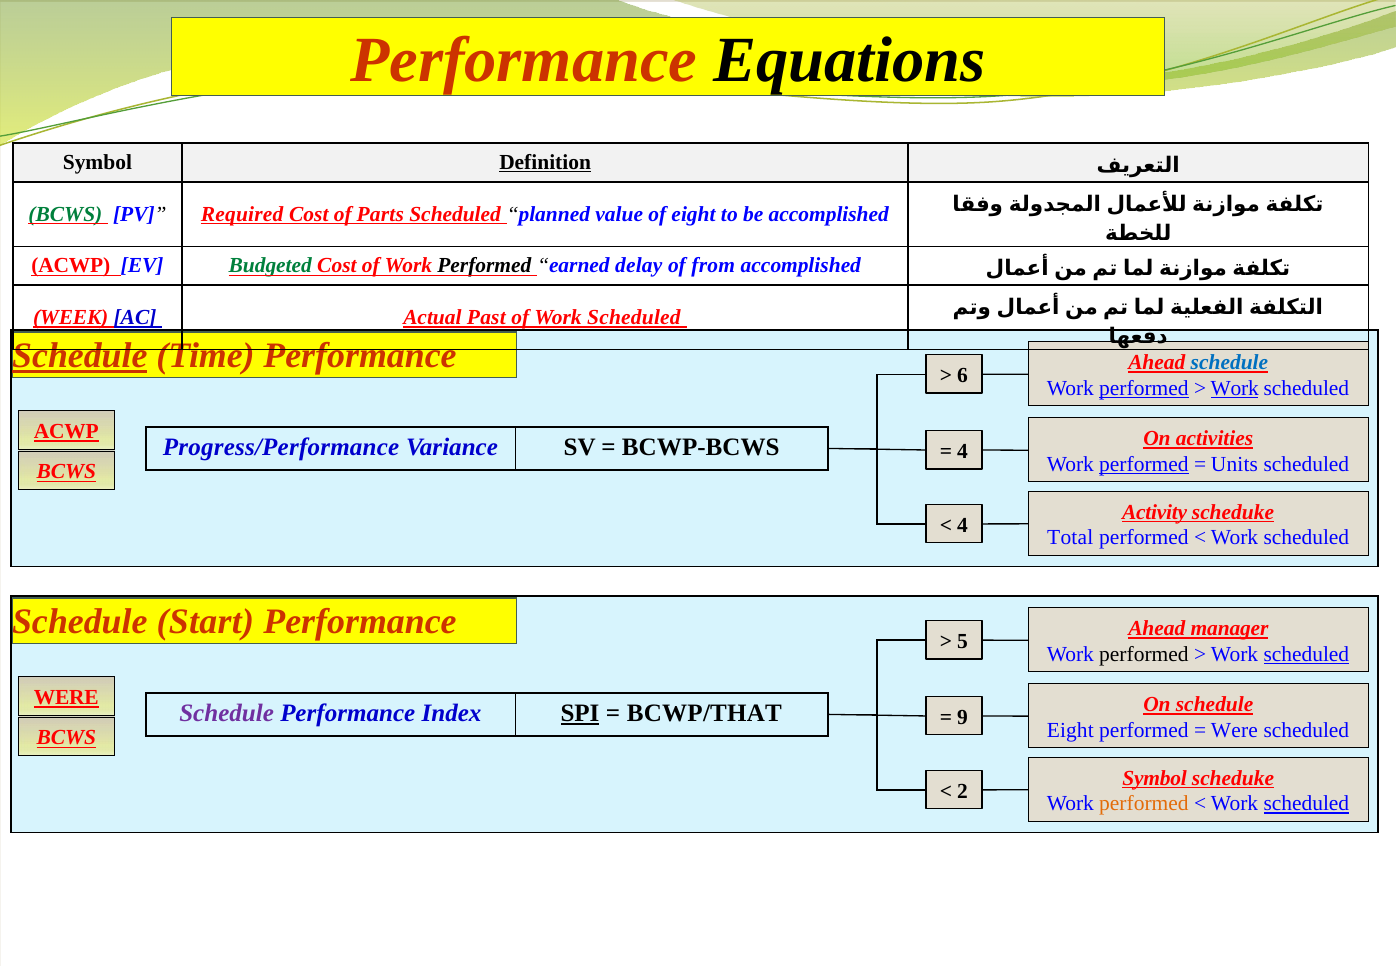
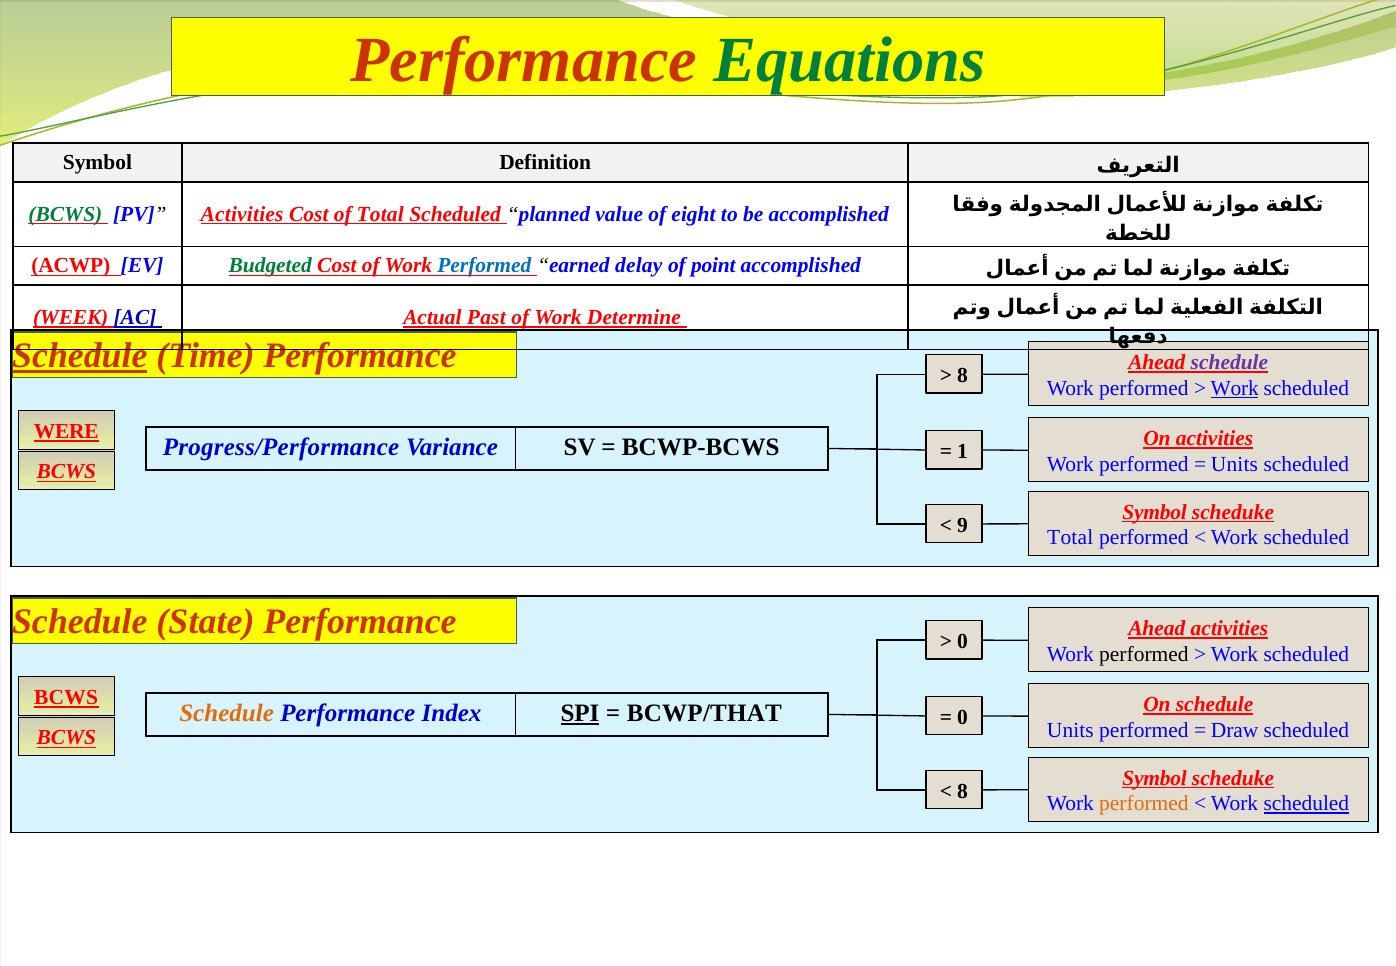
Equations colour: black -> green (849, 61)
Definition underline: present -> none (545, 163)
PV Required: Required -> Activities (242, 214)
of Parts: Parts -> Total (380, 214)
Performed colour: black -> blue (484, 266)
from: from -> point (713, 266)
of Work Scheduled: Scheduled -> Determine (634, 317)
schedule colour: blue -> purple (1229, 363)
6: 6 -> 8 (963, 376)
performed underline: present -> none (1144, 388)
ACWP: ACWP -> WERE (66, 432)
4: 4 -> 1 (963, 451)
performed underline: present -> none (1144, 464)
Activity: Activity -> Symbol (1155, 512)
4: 4 -> 9 (963, 525)
Start: Start -> State (205, 622)
Ahead manager: manager -> activities (1229, 629)
5: 5 -> 0 (963, 642)
scheduled underline: present -> none (1306, 654)
WERE: WERE -> BCWS (66, 698)
Schedule colour: purple -> orange (227, 714)
9: 9 -> 0 (963, 717)
Eight: Eight -> Units (1070, 730)
Were: Were -> Draw (1235, 730)
2: 2 -> 8 (963, 791)
